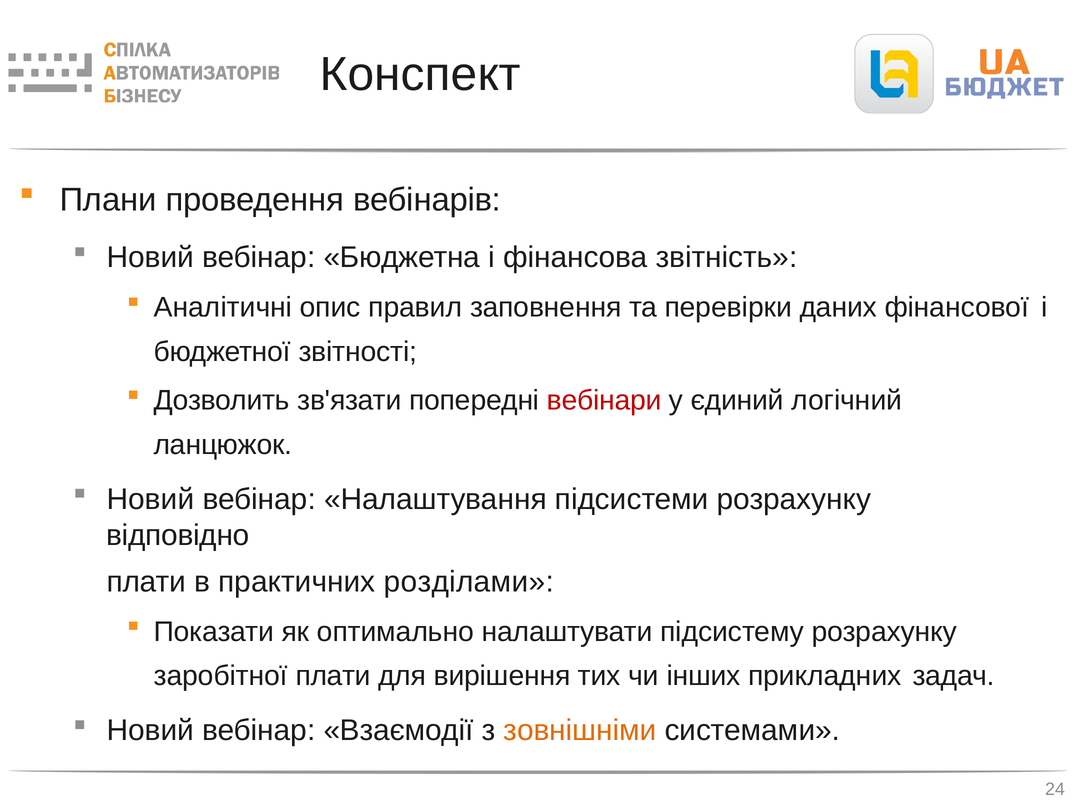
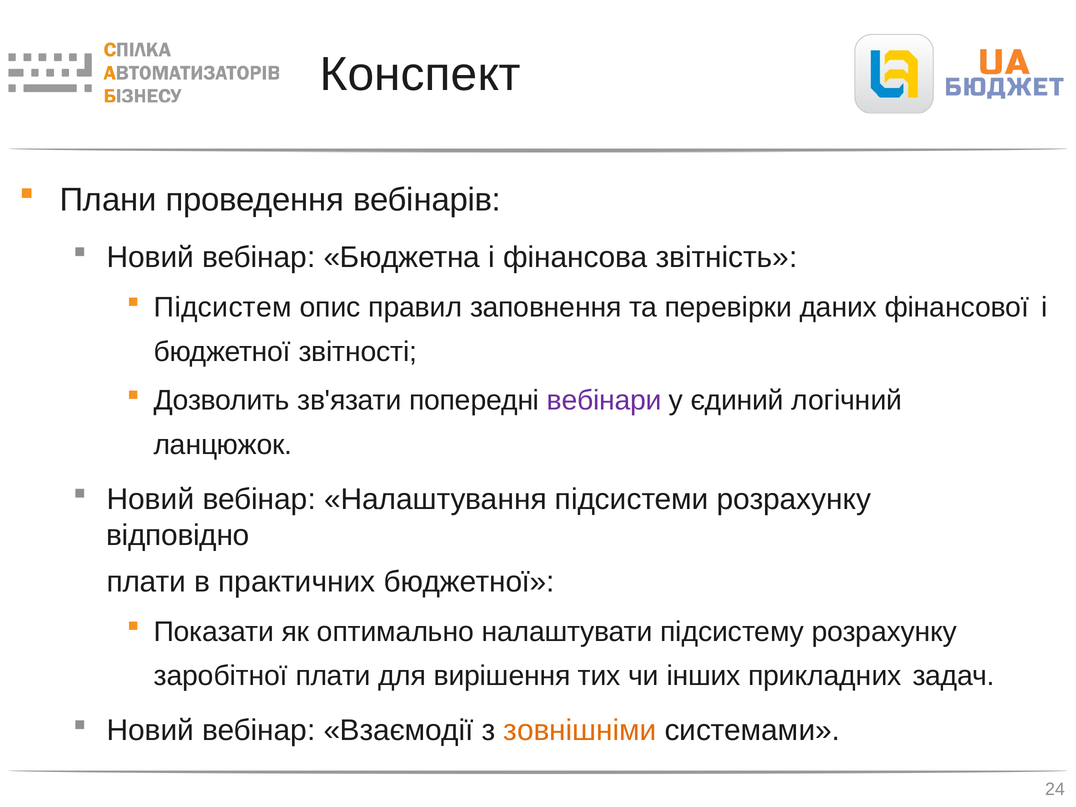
Аналітичні: Аналітичні -> Підсистем (223, 307)
вебінари colour: red -> purple (604, 400)
практичних розділами: розділами -> бюджетної (469, 582)
